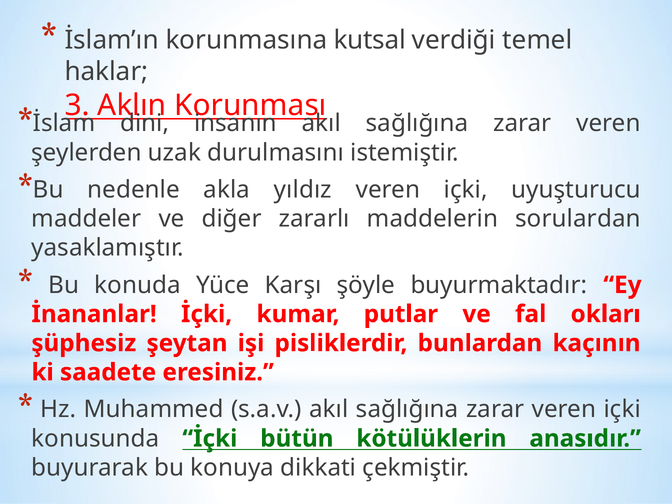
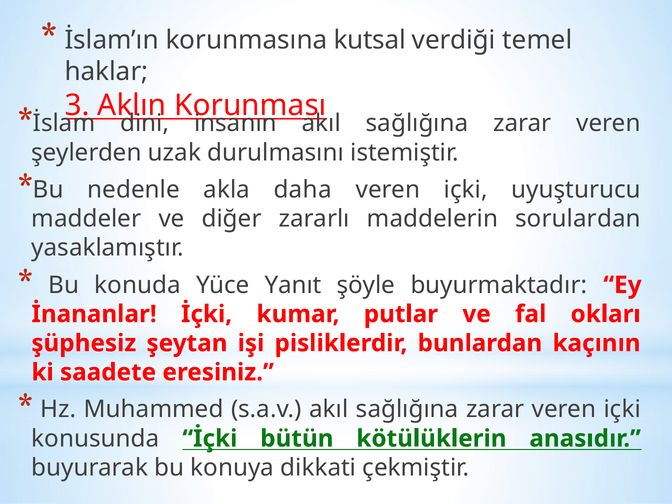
yıldız: yıldız -> daha (303, 190)
Karşı: Karşı -> Yanıt (293, 285)
